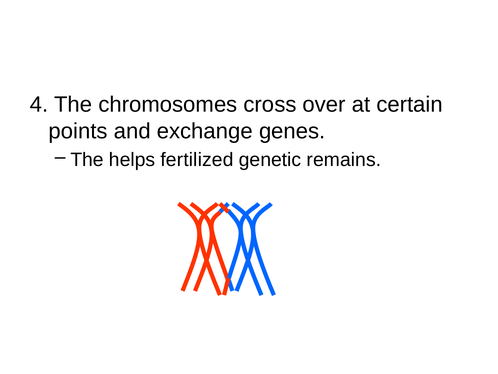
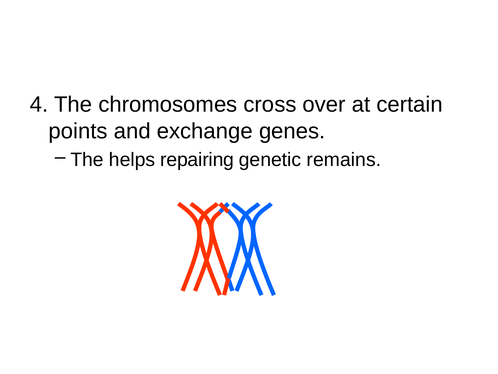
fertilized: fertilized -> repairing (197, 160)
